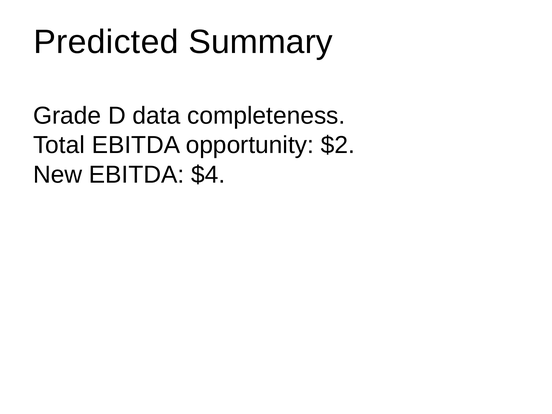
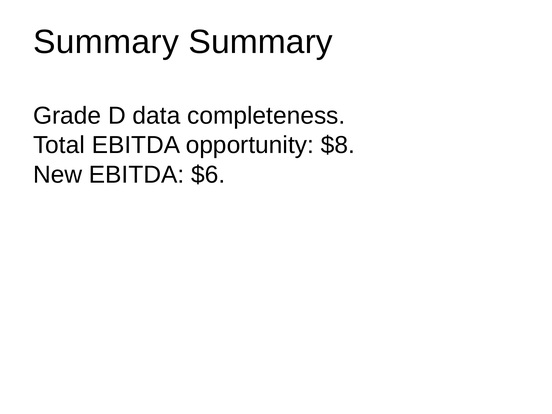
Predicted: Predicted -> Summary (106, 42)
$2: $2 -> $8 (338, 145)
$4: $4 -> $6 (208, 175)
